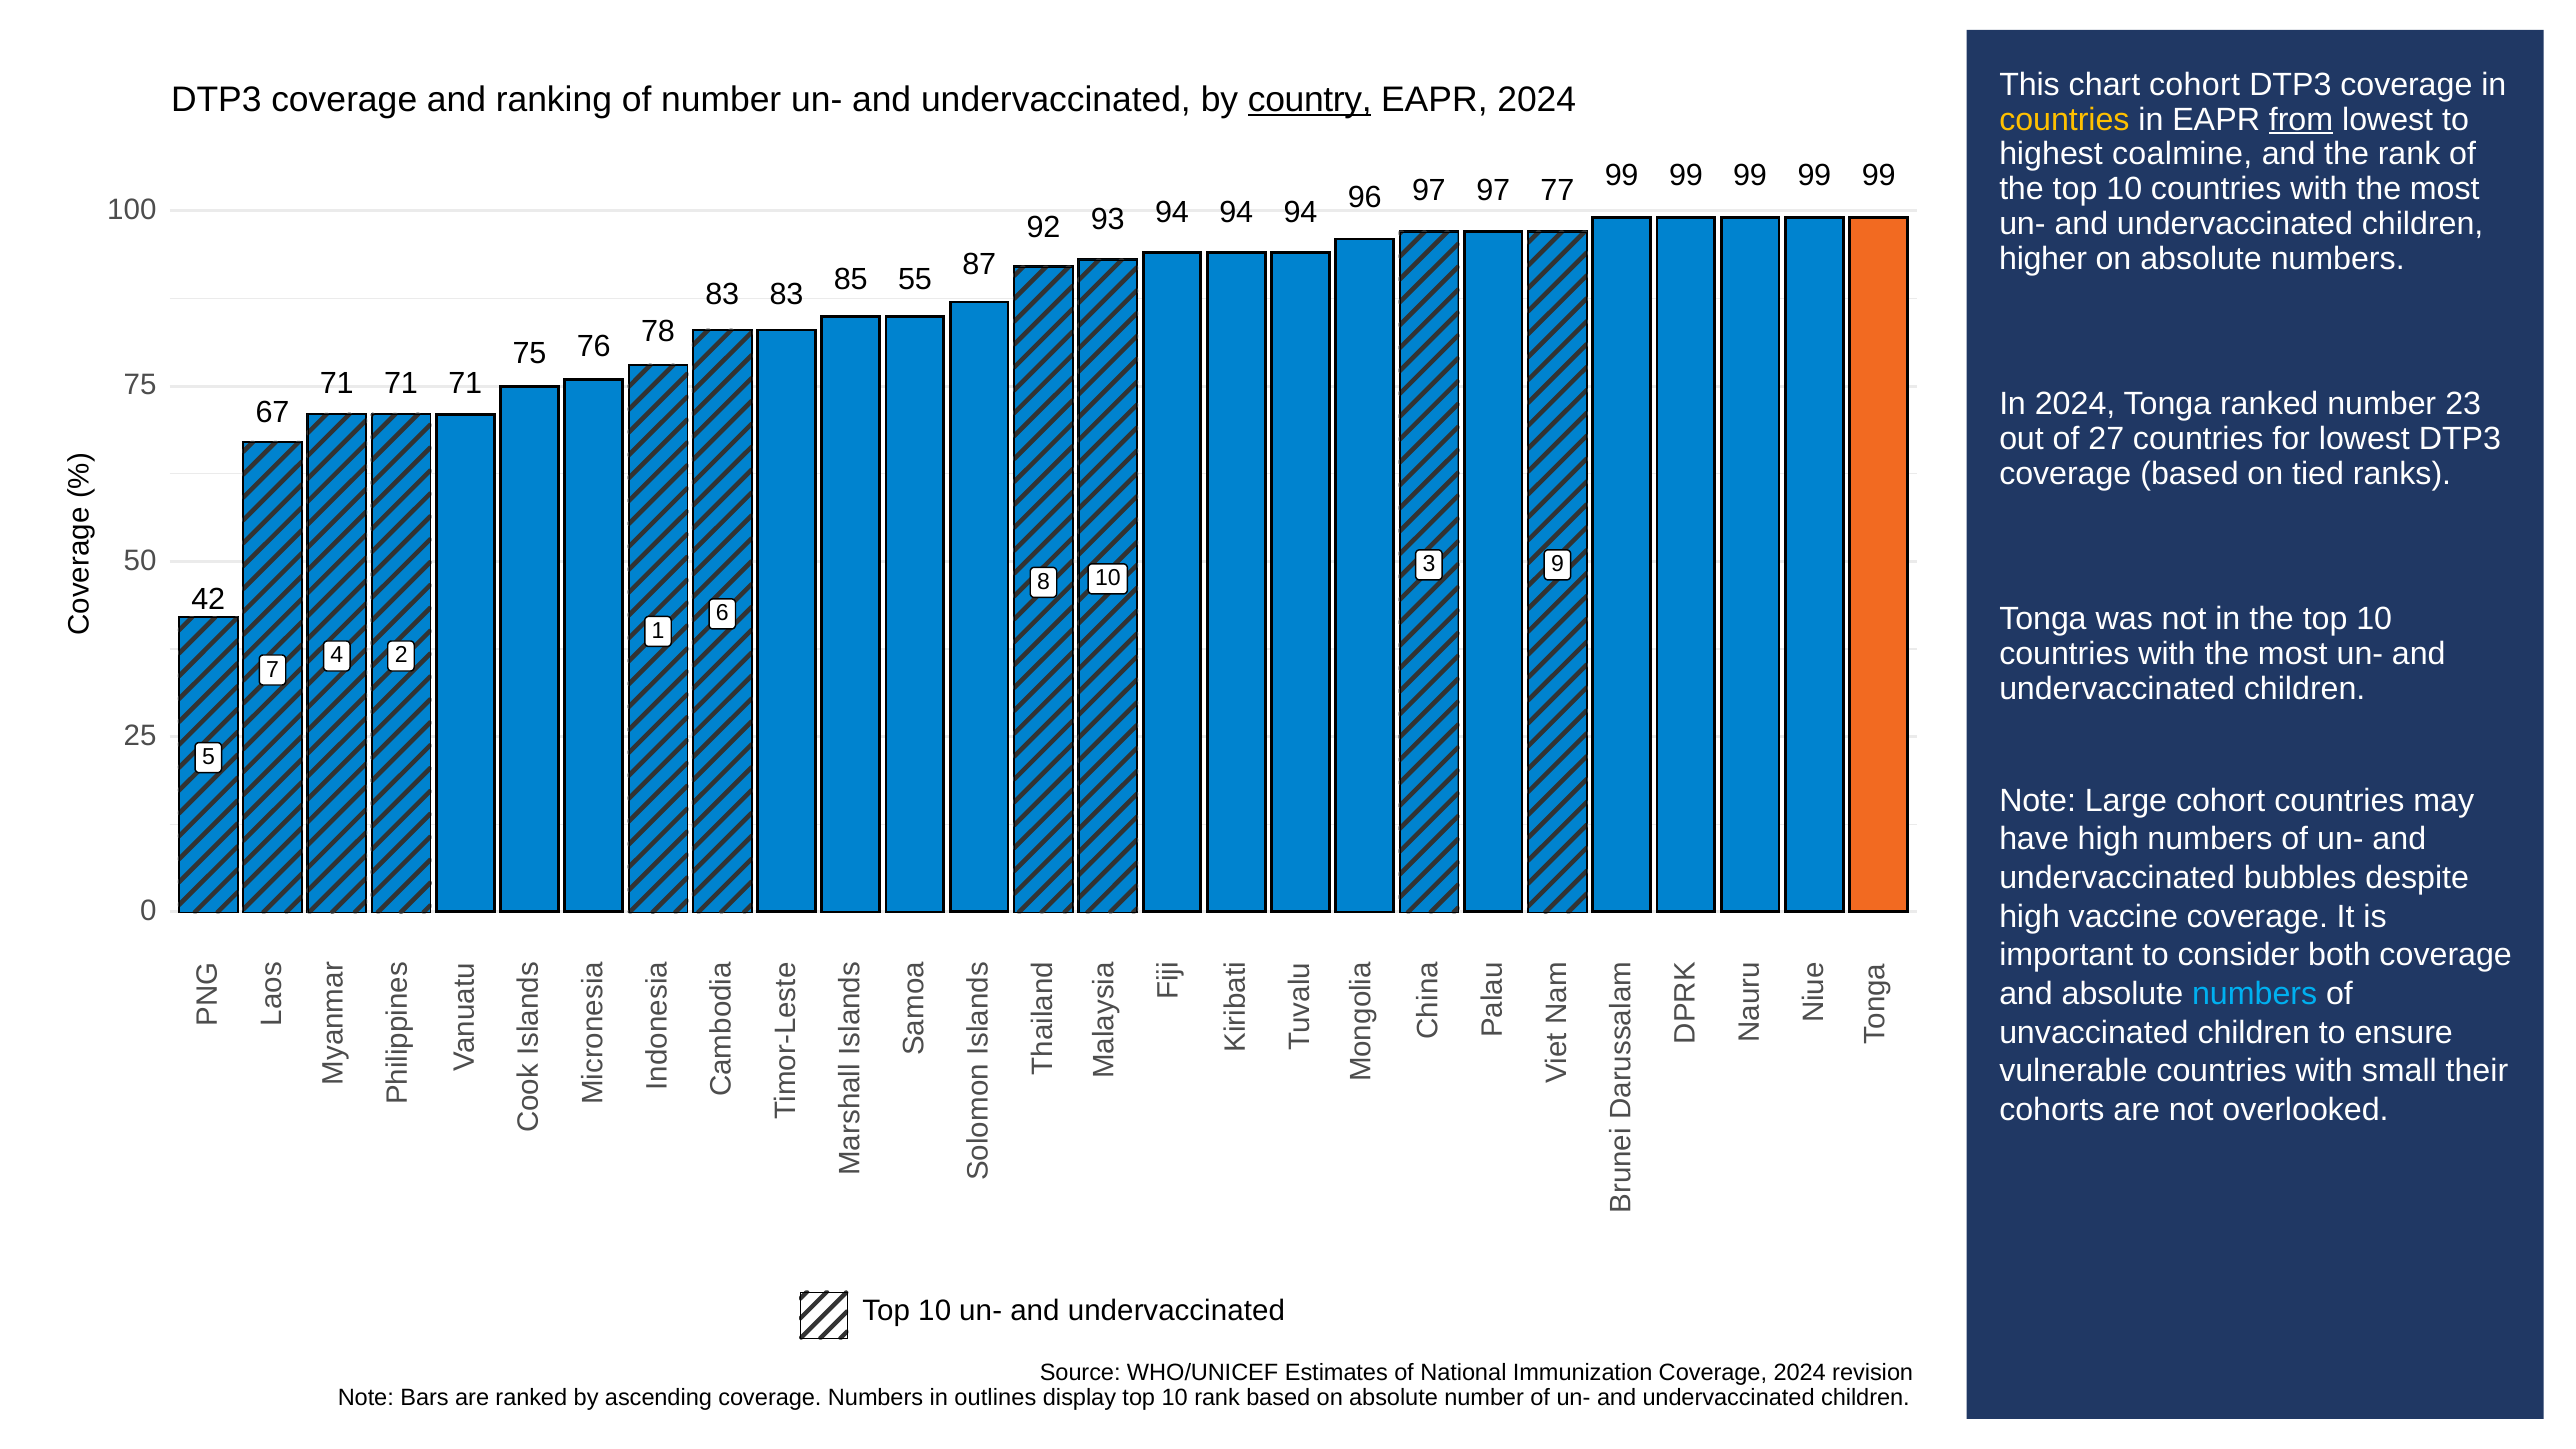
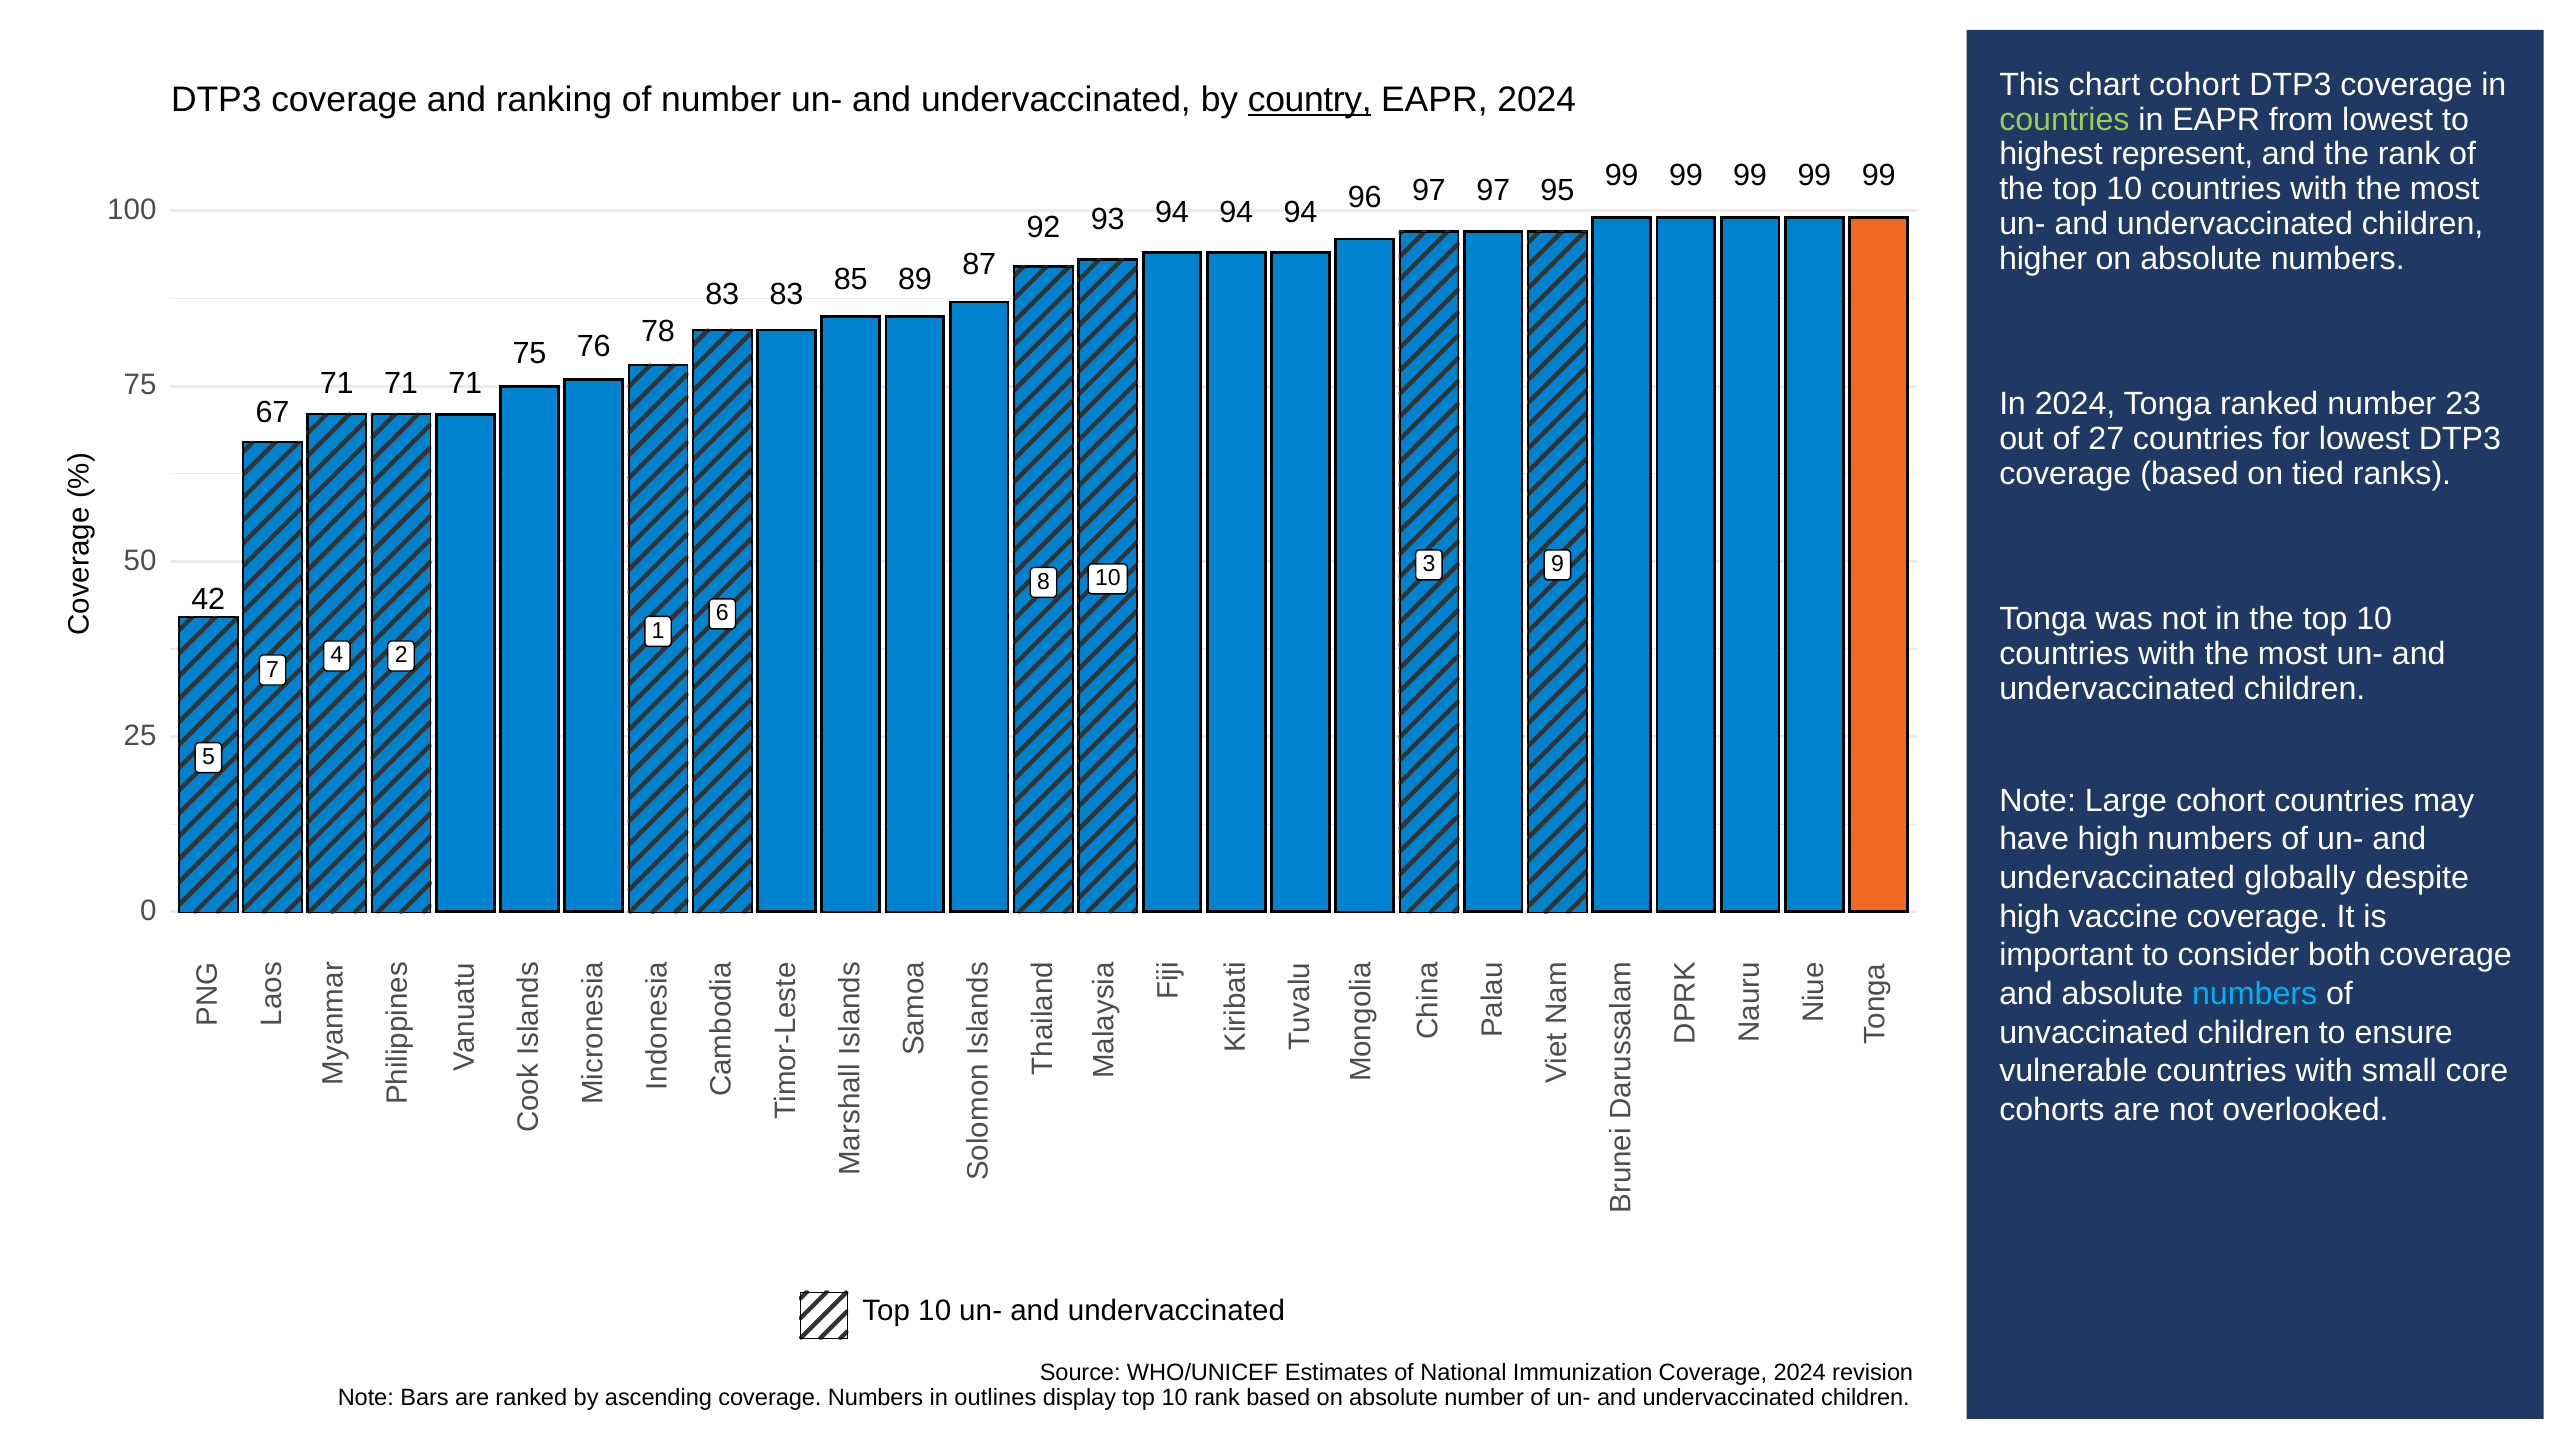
countries colour: yellow -> light green (2064, 119)
from underline: present -> none (2301, 119)
coalmine: coalmine -> represent (2182, 154)
77: 77 -> 95 (1557, 190)
55: 55 -> 89 (915, 279)
bubbles: bubbles -> globally (2300, 878)
their: their -> core (2477, 1071)
